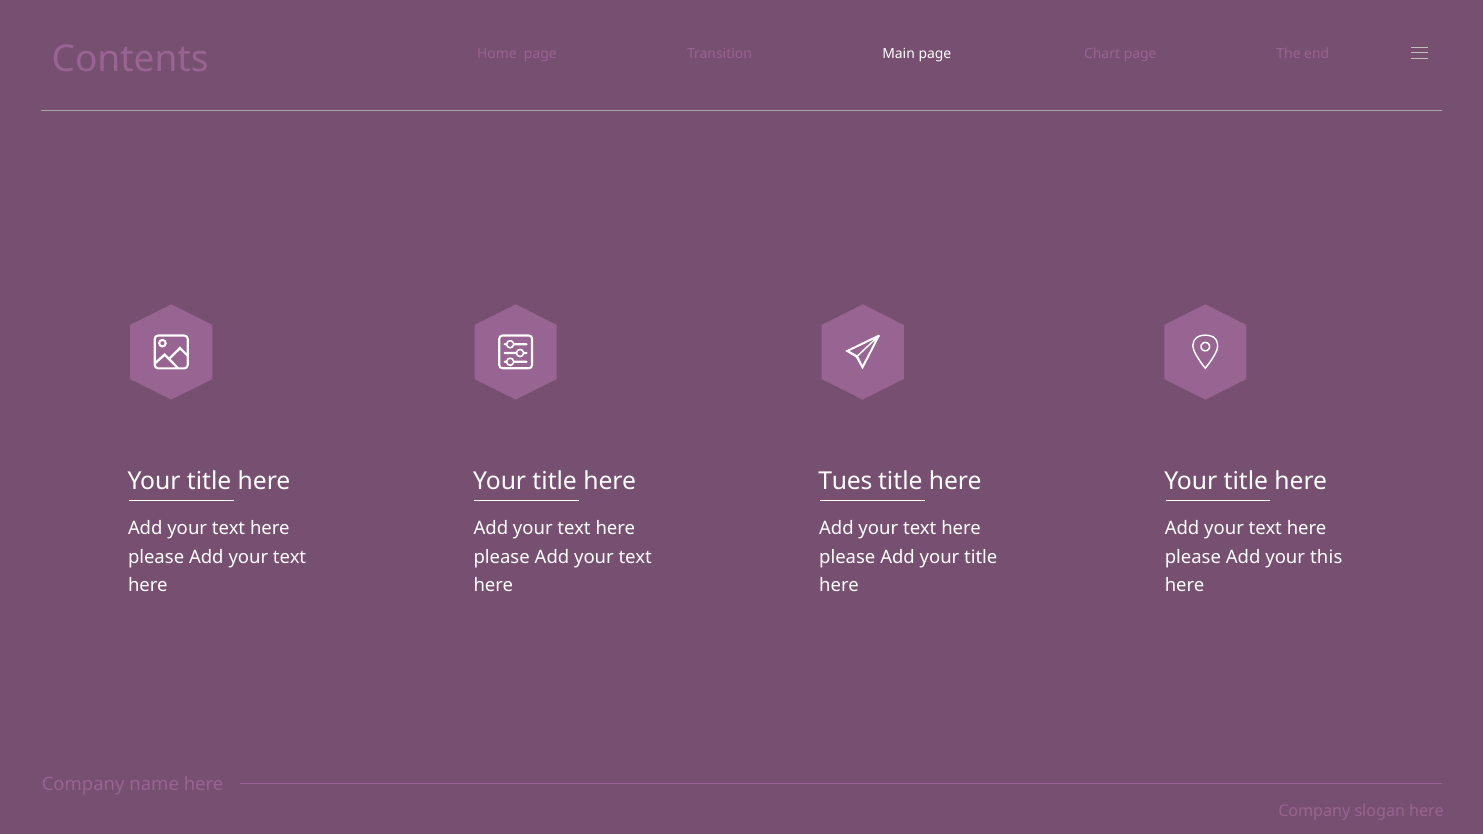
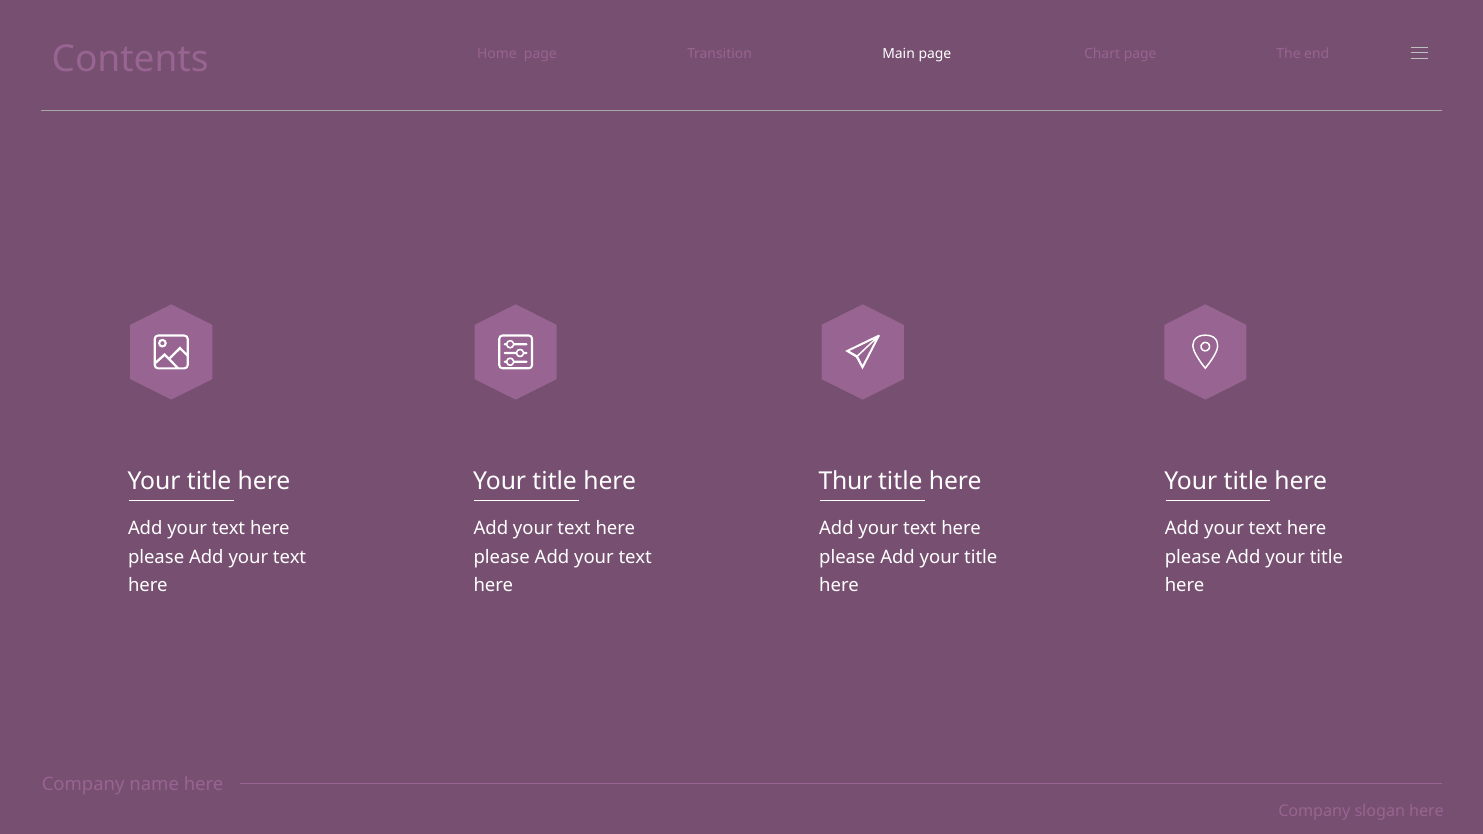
Tues: Tues -> Thur (845, 482)
this: this -> title (1326, 557)
